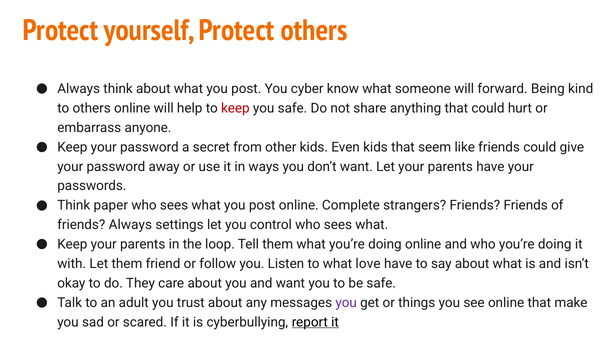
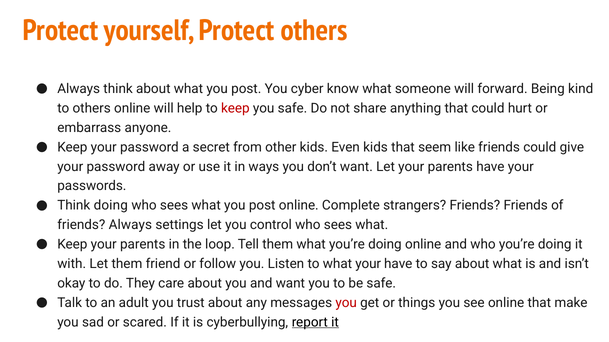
Think paper: paper -> doing (111, 206)
what love: love -> your (368, 264)
you colour: purple -> red (346, 303)
